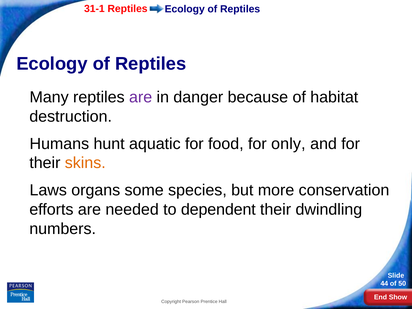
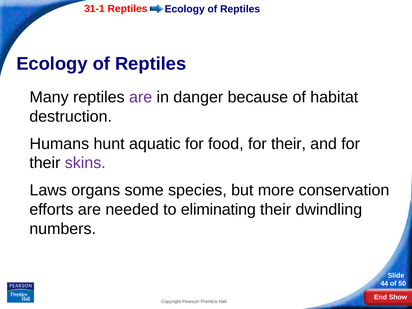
food for only: only -> their (289, 144)
skins colour: orange -> purple (85, 163)
dependent: dependent -> eliminating (218, 210)
